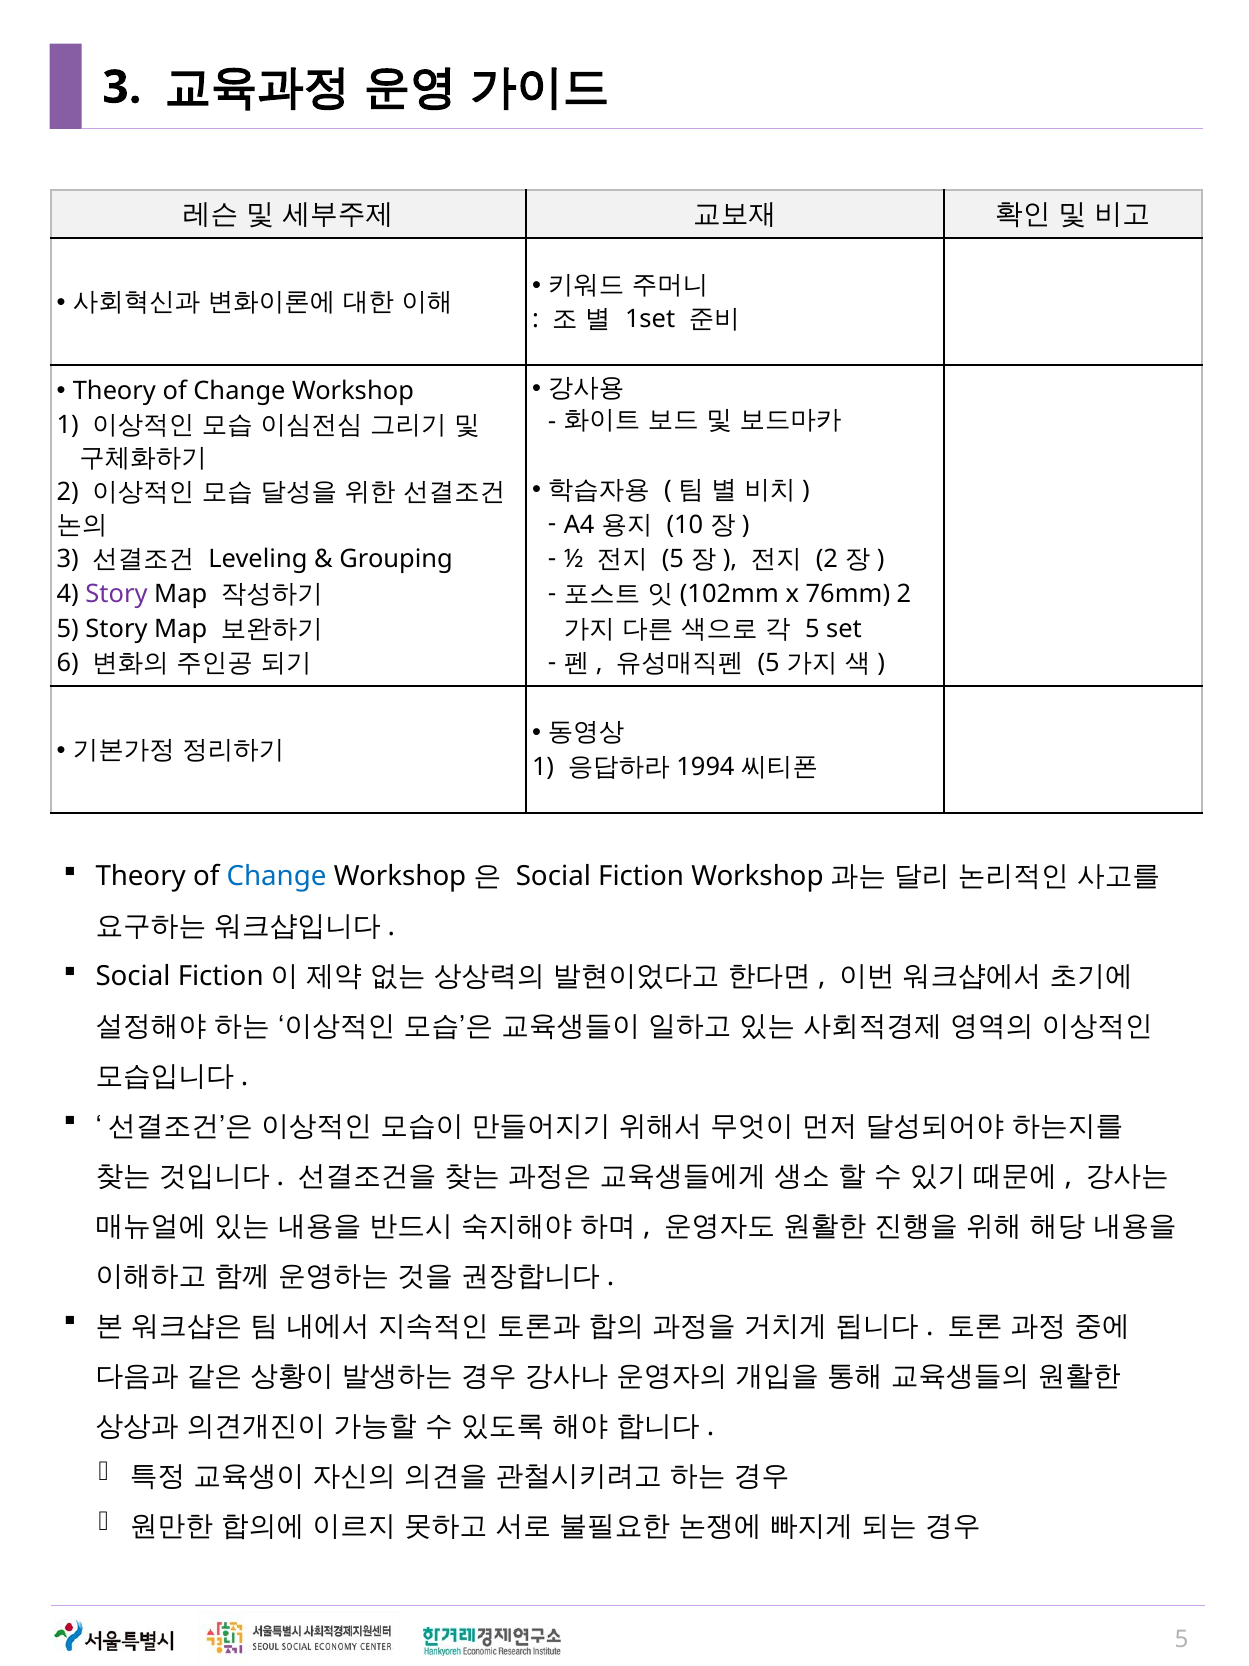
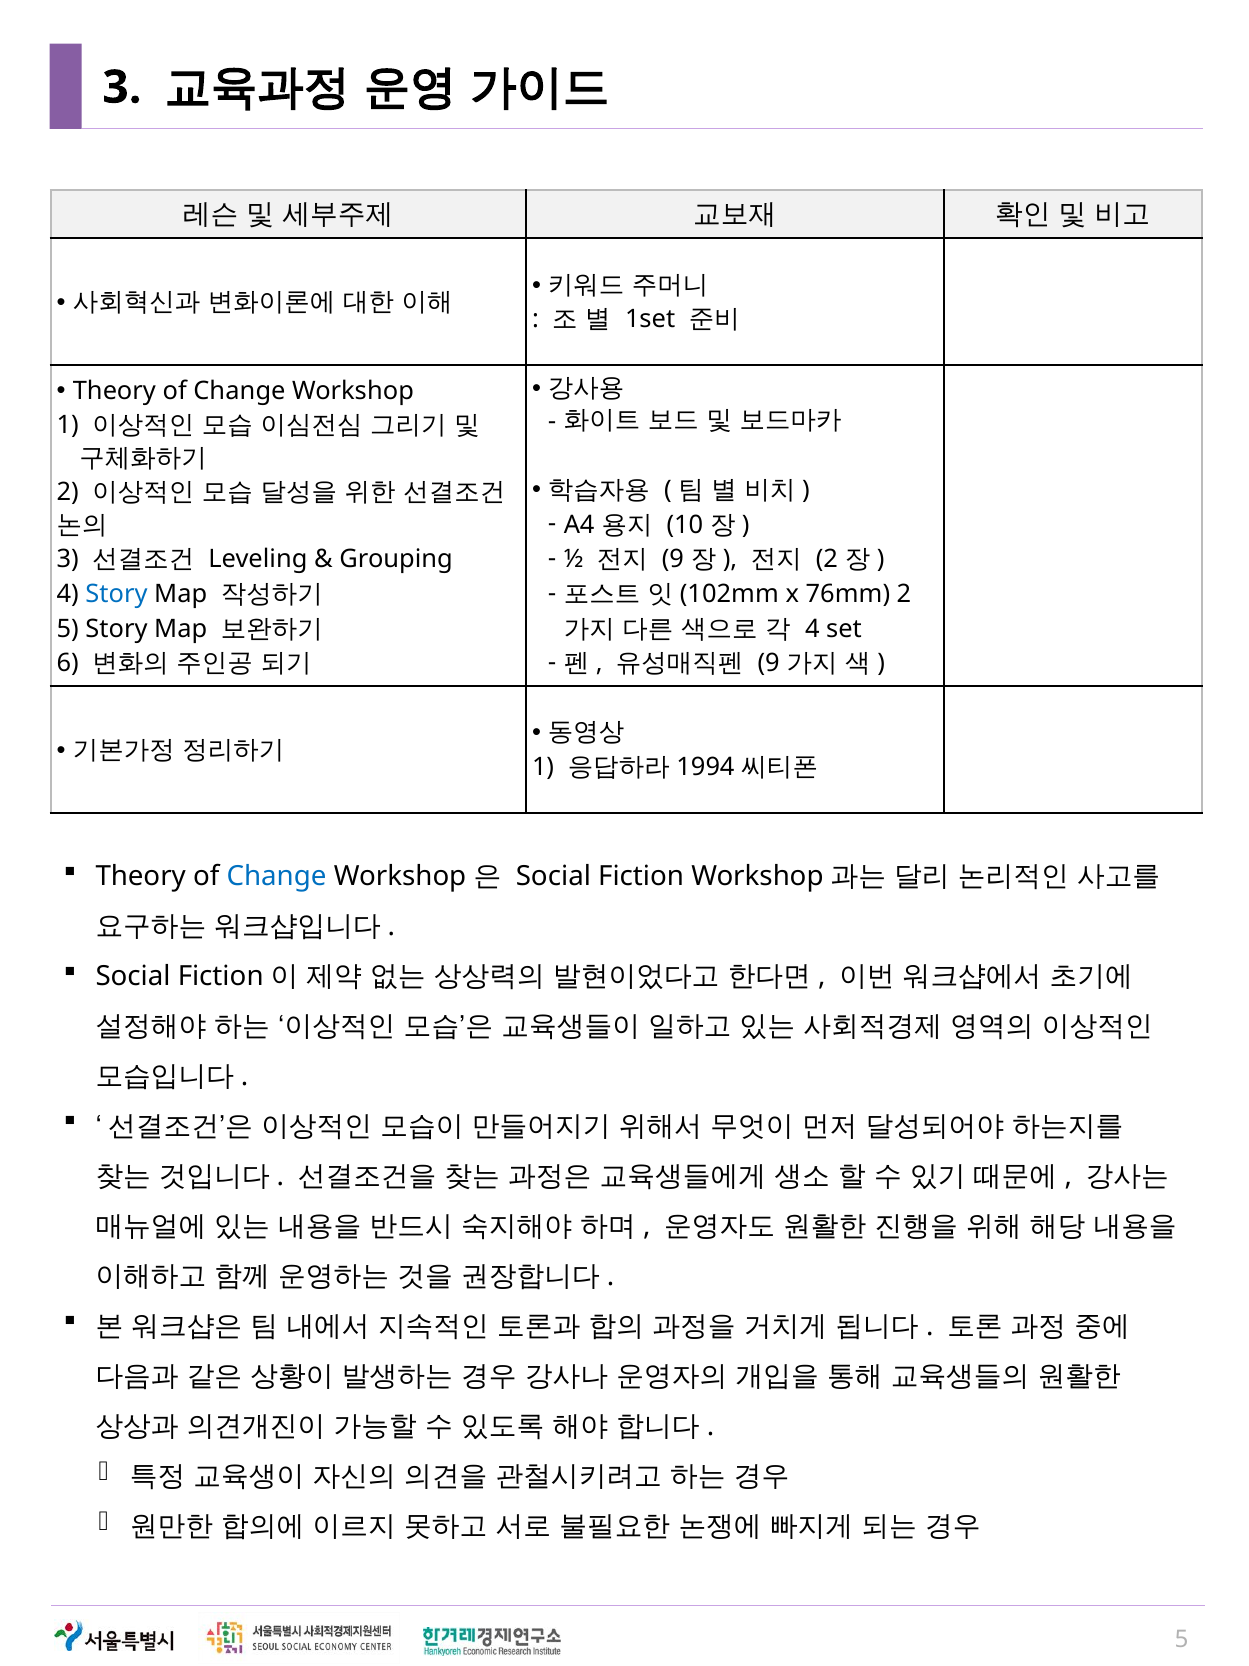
5: 5 -> 9 (673, 559)
Story colour: purple -> blue (117, 594)
5: 5 -> 4 (812, 628)
5: 5 -> 9 (769, 663)
